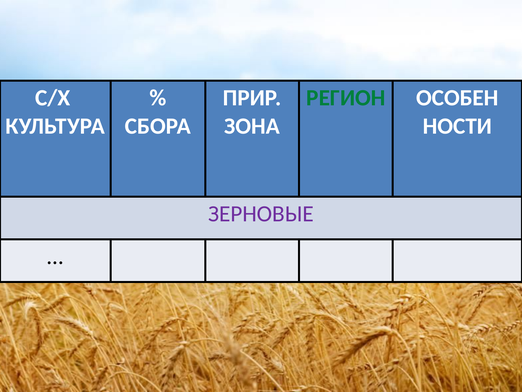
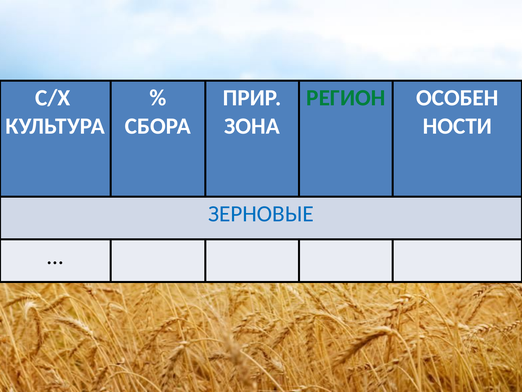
ЗЕРНОВЫЕ colour: purple -> blue (261, 213)
